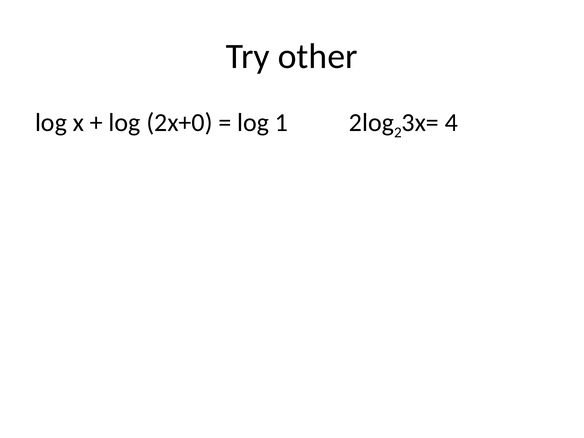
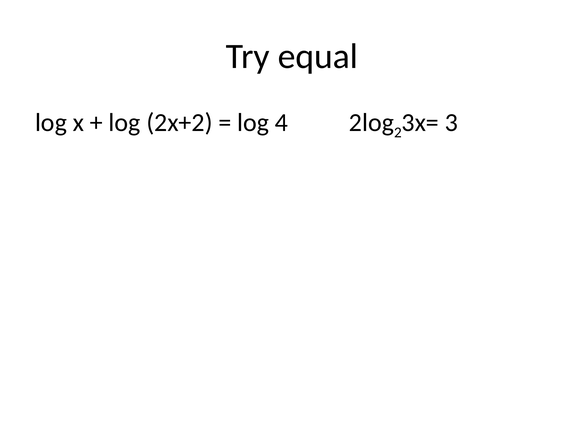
other: other -> equal (318, 57)
2x+0: 2x+0 -> 2x+2 (179, 123)
1: 1 -> 4 (282, 123)
4: 4 -> 3 (451, 123)
